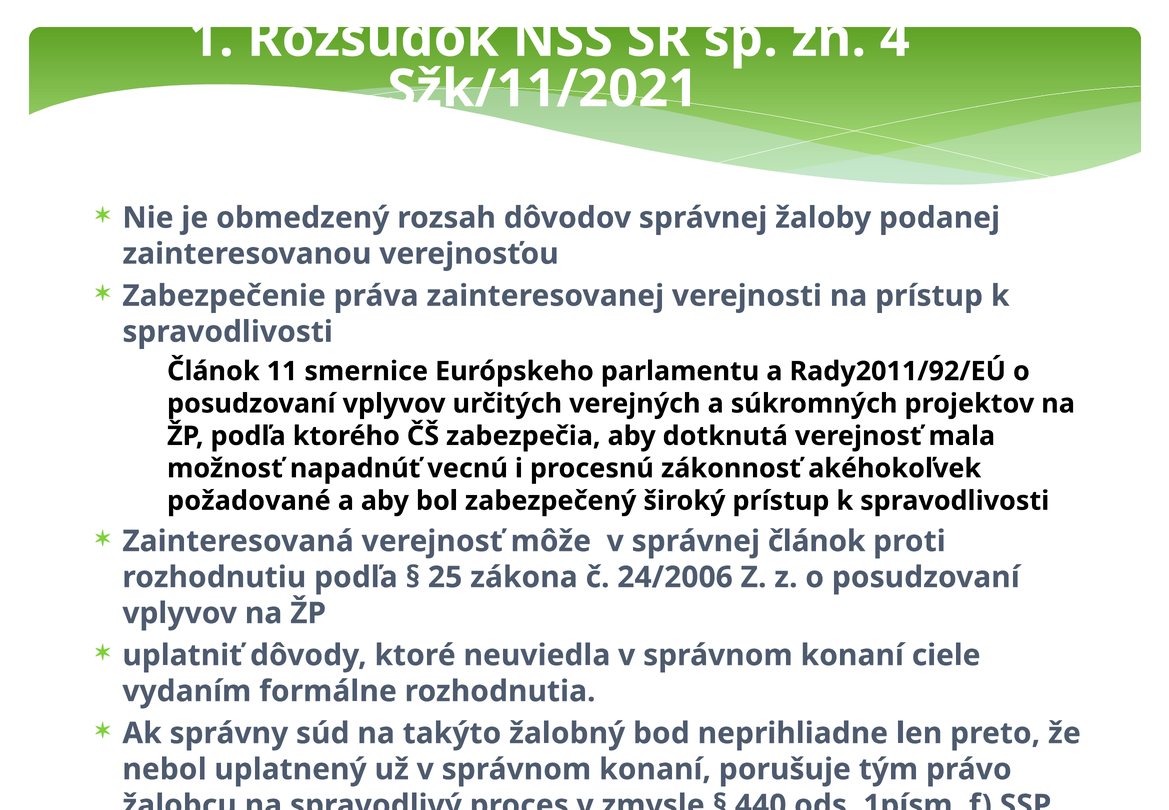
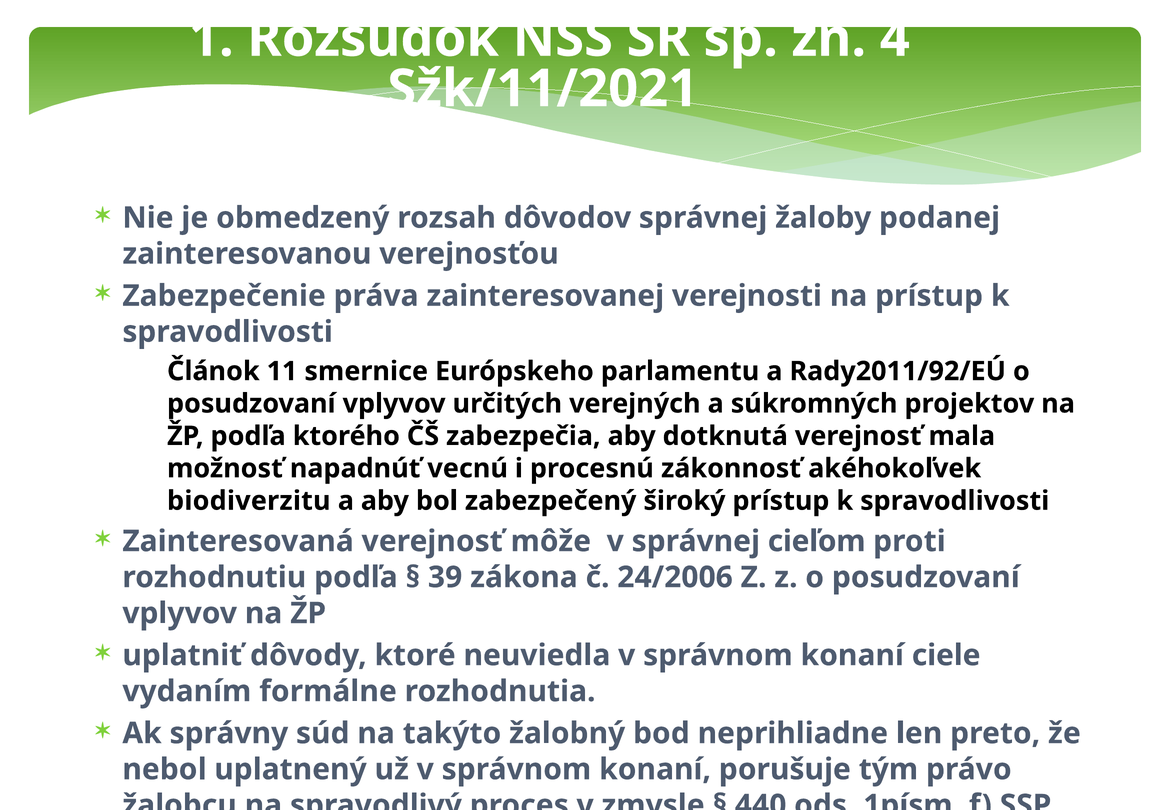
požadované: požadované -> biodiverzitu (249, 500)
správnej článok: článok -> cieľom (817, 541)
25: 25 -> 39 (445, 577)
